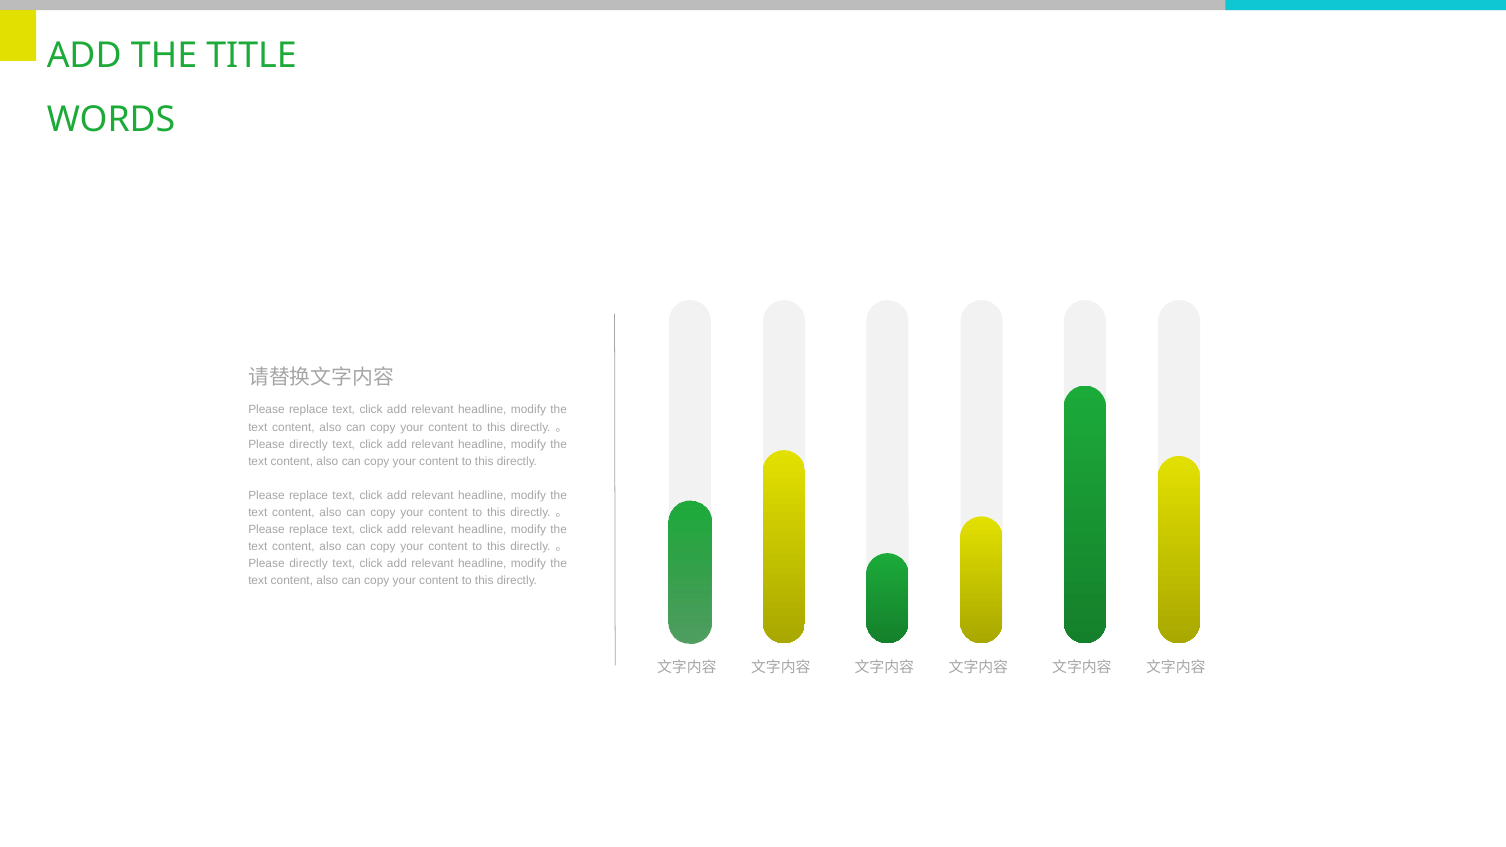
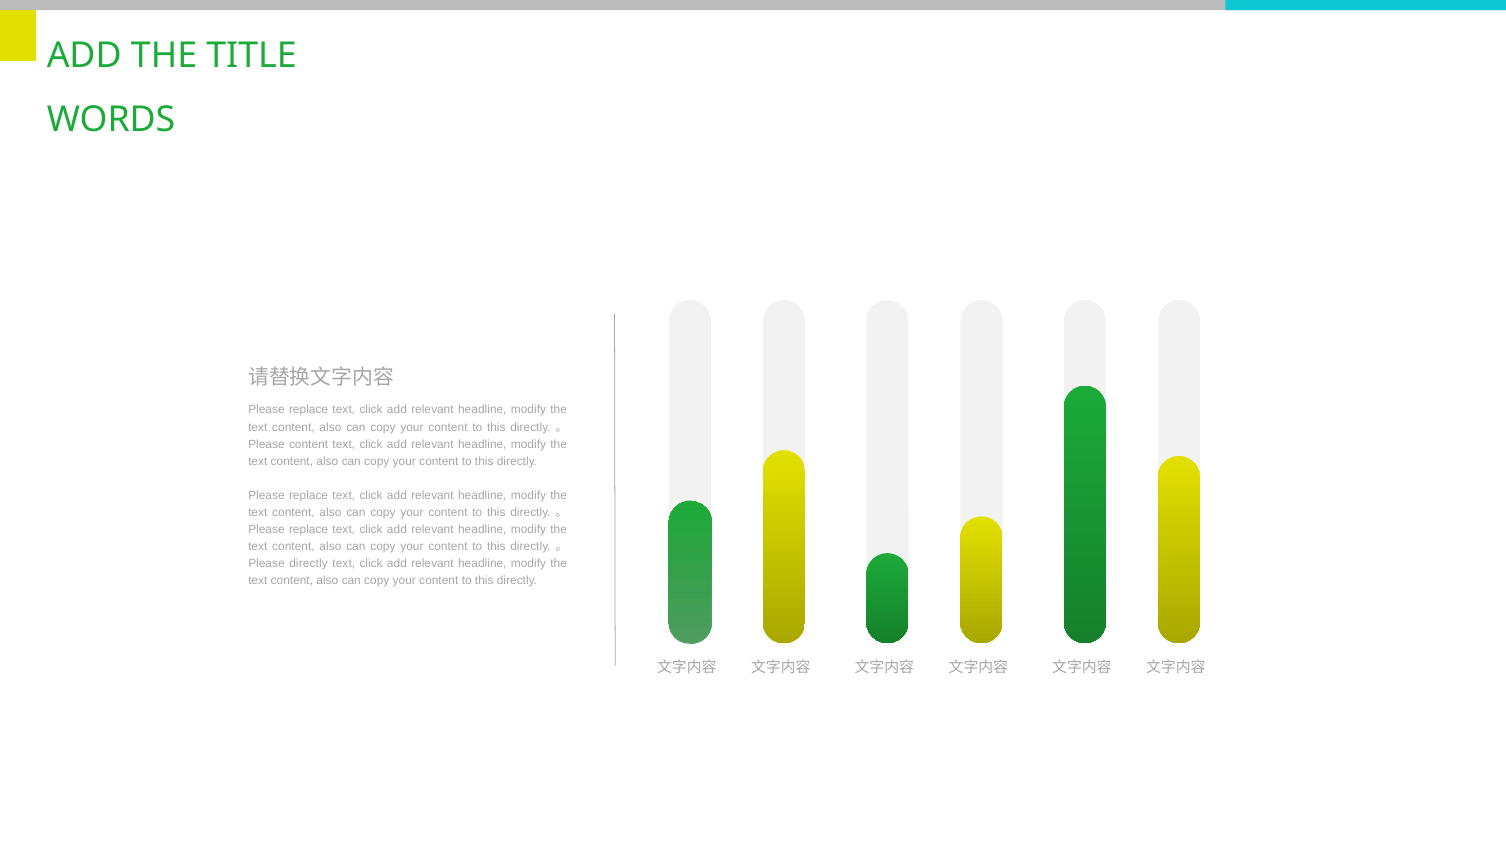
directly: directly -> content (309, 444)
